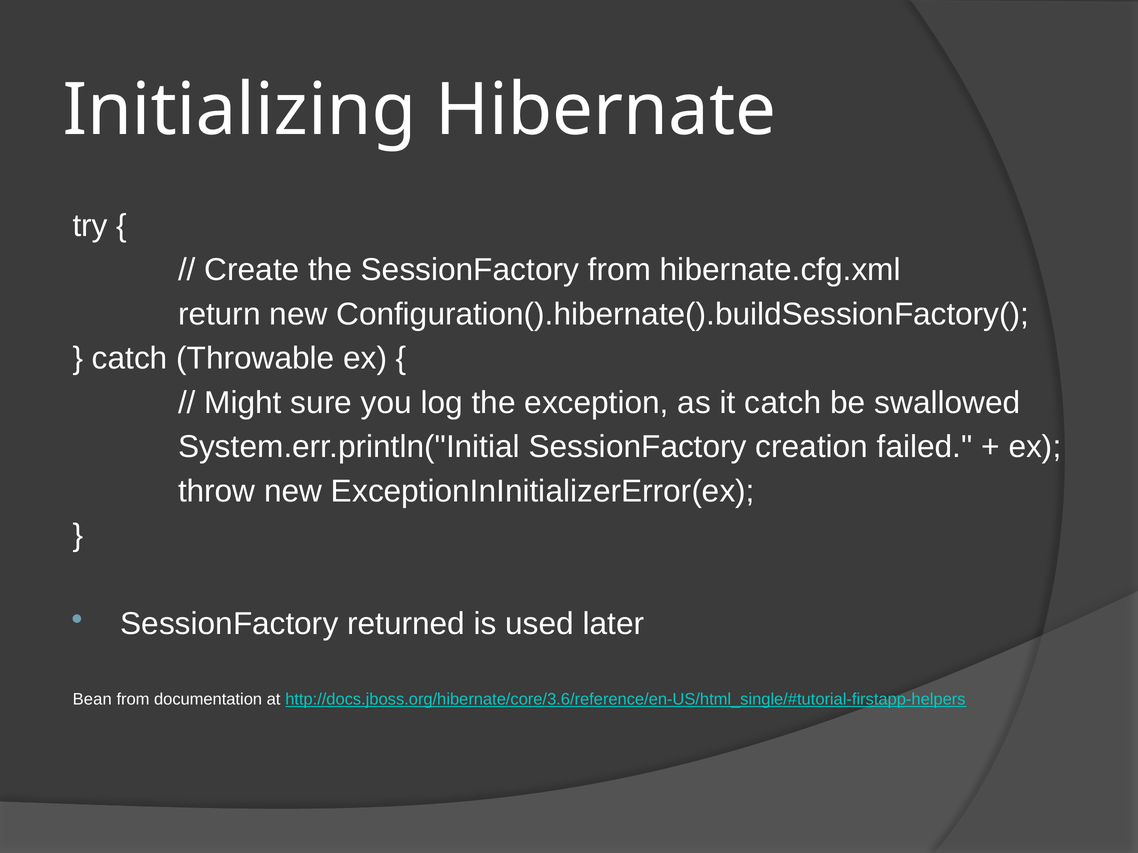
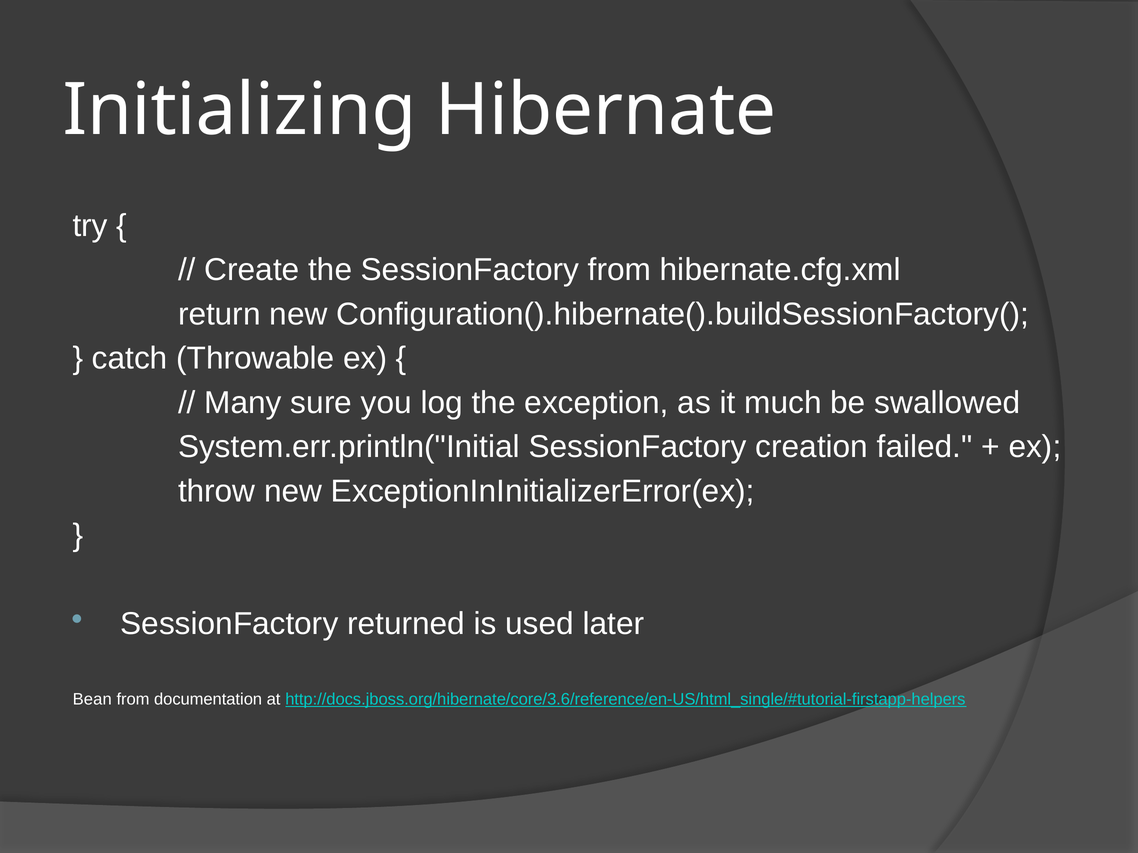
Might: Might -> Many (243, 403)
it catch: catch -> much (783, 403)
